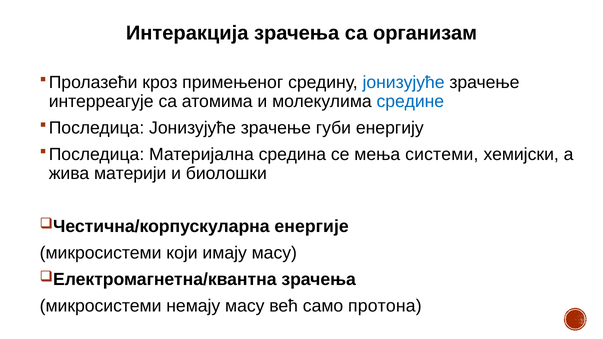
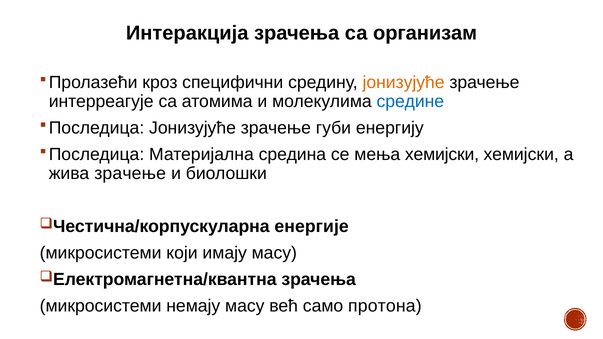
примењеног: примењеног -> специфични (233, 82)
јонизујуће colour: blue -> orange (404, 82)
мења системи: системи -> хемијски (442, 154)
жива материји: материји -> зрачење (130, 173)
